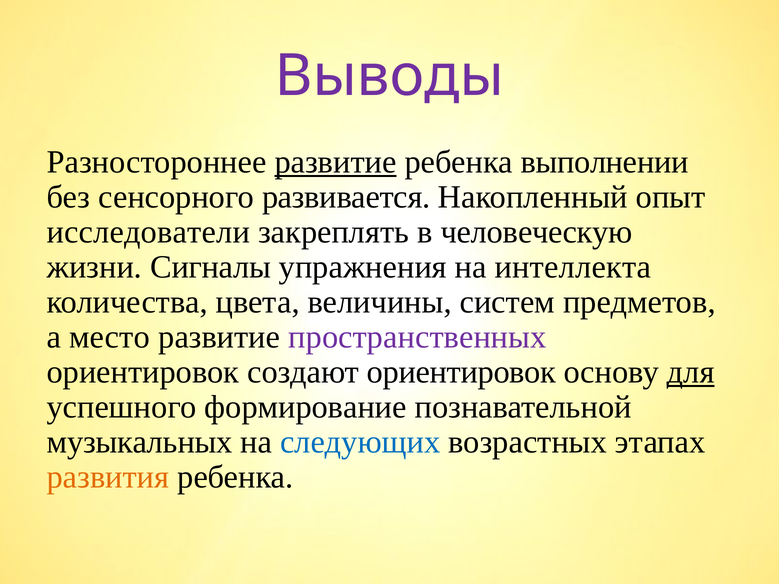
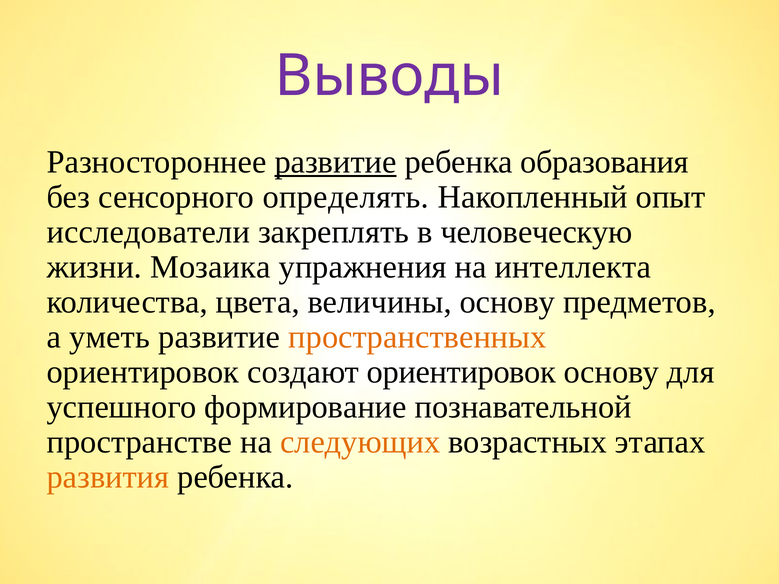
выполнении: выполнении -> образования (605, 162)
развивается: развивается -> определять (346, 197)
Сигналы: Сигналы -> Мозаика (210, 267)
величины систем: систем -> основу (507, 302)
место: место -> уметь (110, 337)
пространственных colour: purple -> orange (417, 337)
для underline: present -> none (691, 372)
музыкальных: музыкальных -> пространстве (139, 442)
следующих colour: blue -> orange (360, 442)
